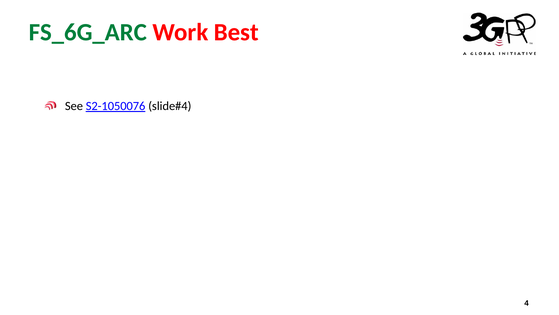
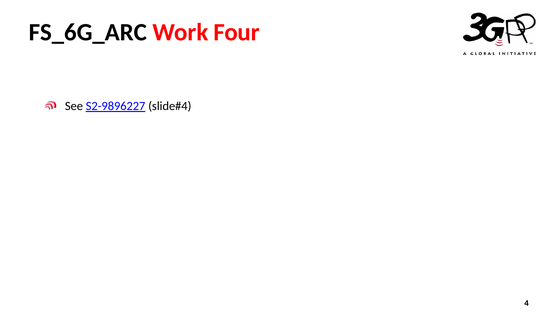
FS_6G_ARC colour: green -> black (88, 32)
Best: Best -> Four (236, 32)
S2-1050076: S2-1050076 -> S2-9896227 (116, 106)
